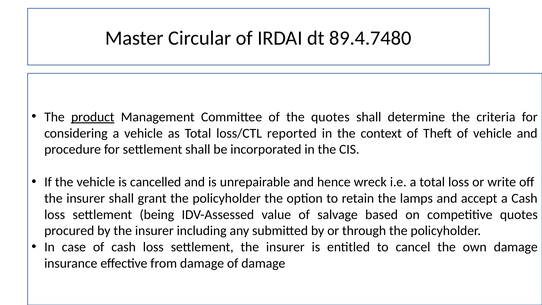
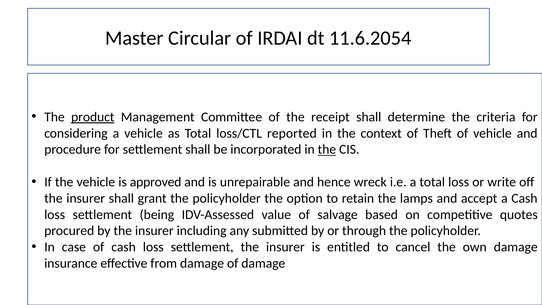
89.4.7480: 89.4.7480 -> 11.6.2054 (370, 38)
the quotes: quotes -> receipt (330, 117)
the underline: none -> present (327, 149)
cancelled: cancelled -> approved (156, 182)
